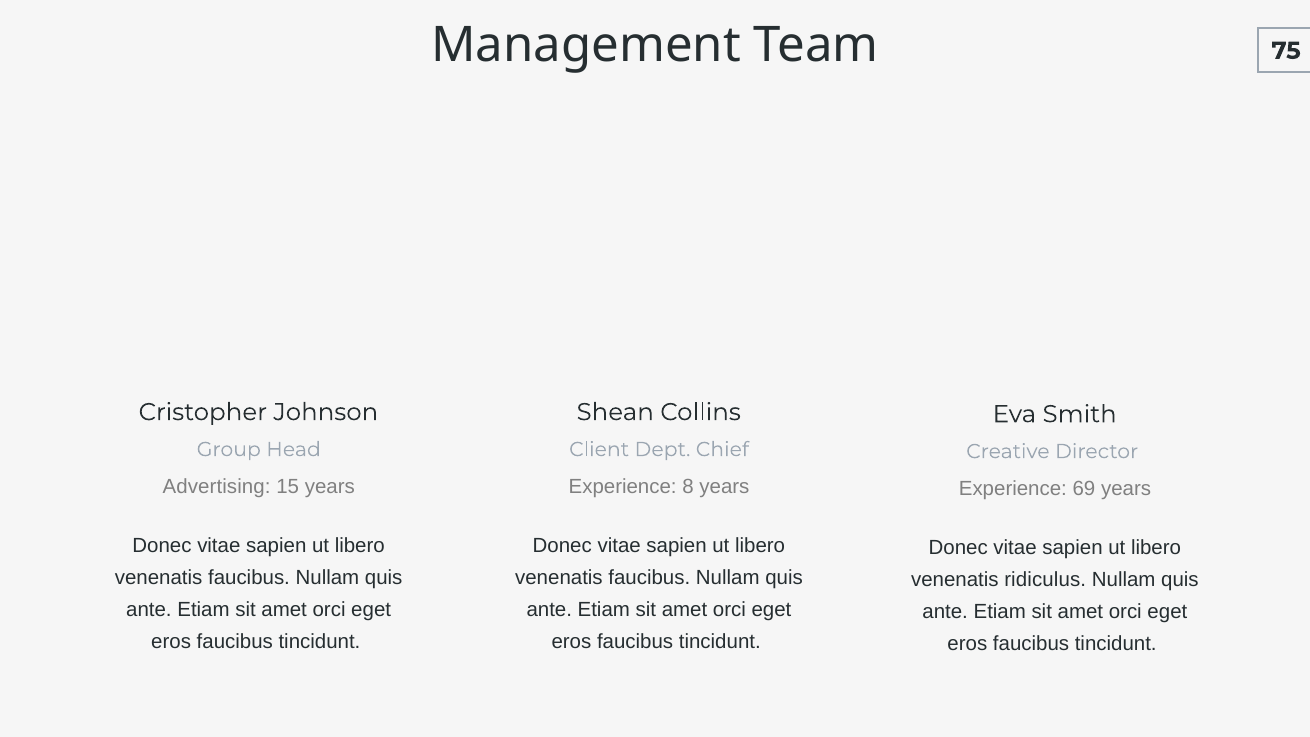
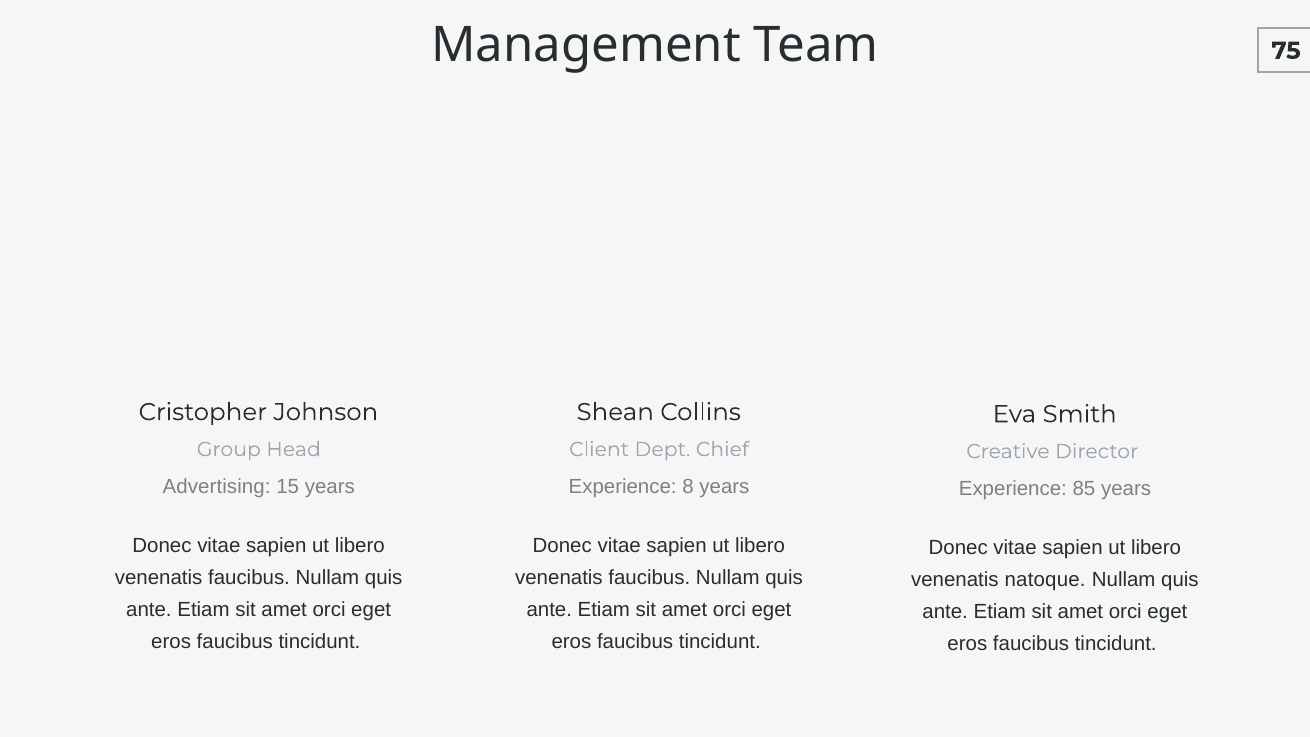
69: 69 -> 85 (1084, 488)
ridiculus: ridiculus -> natoque (1045, 579)
